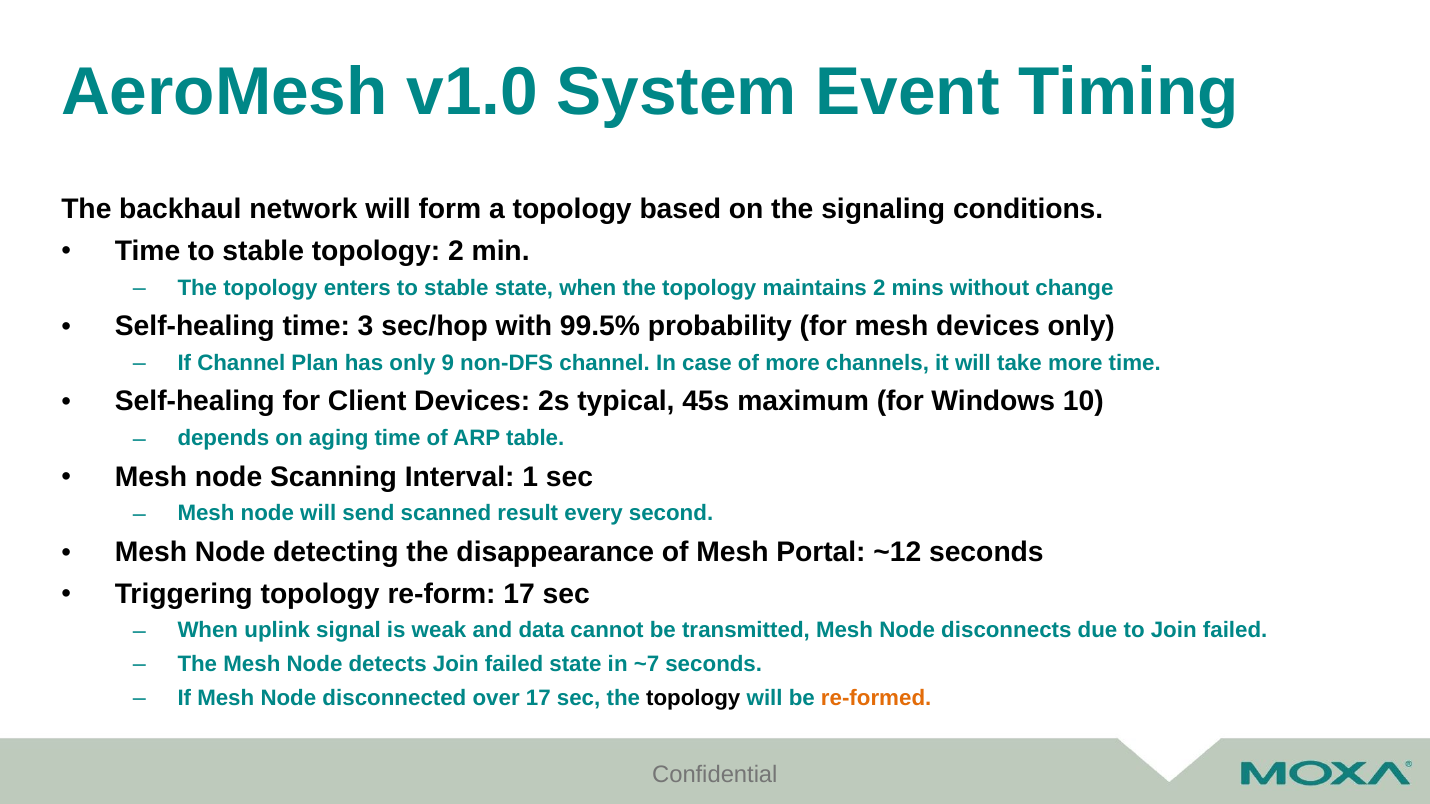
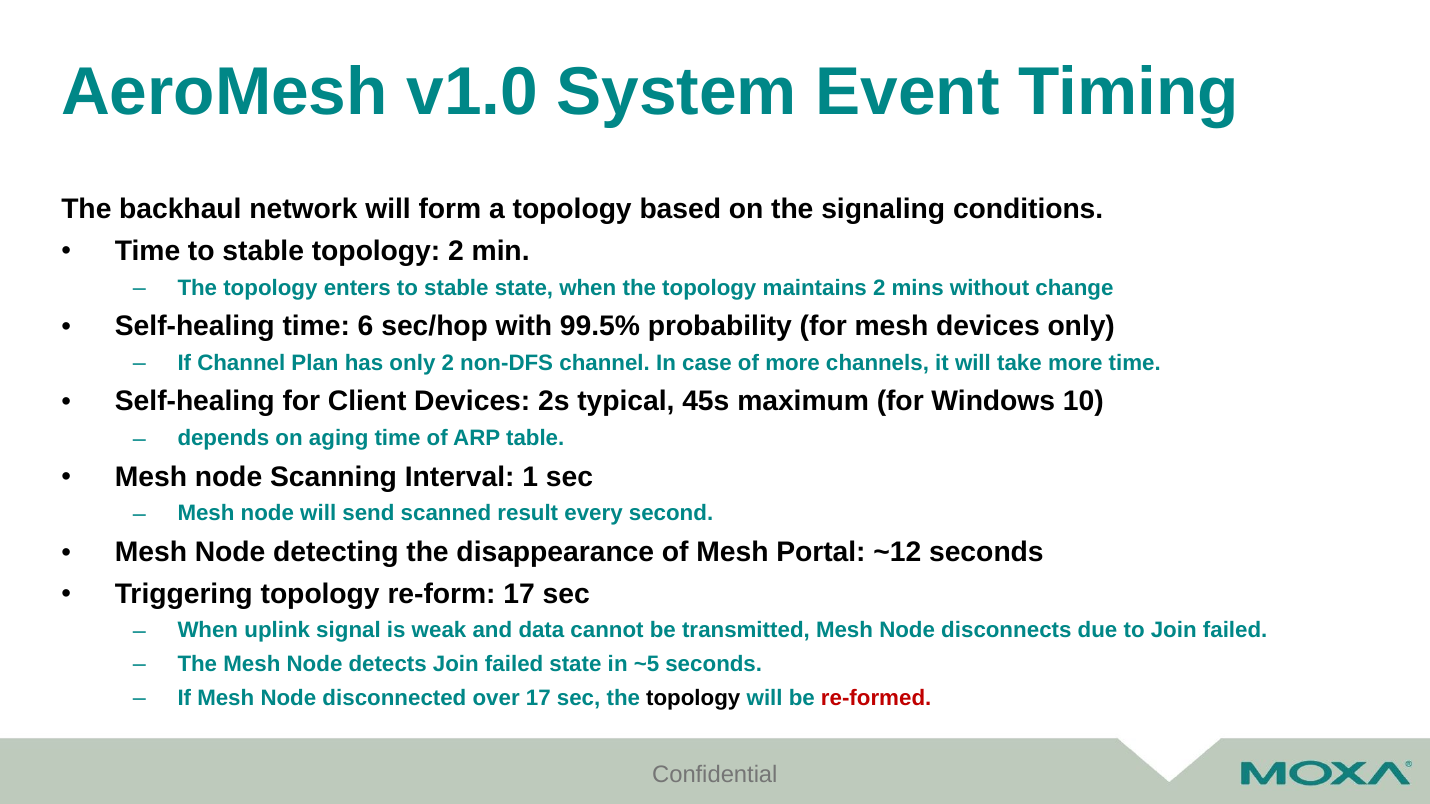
3: 3 -> 6 (366, 326)
only 9: 9 -> 2 (448, 363)
~7: ~7 -> ~5 (647, 664)
re-formed colour: orange -> red (876, 698)
